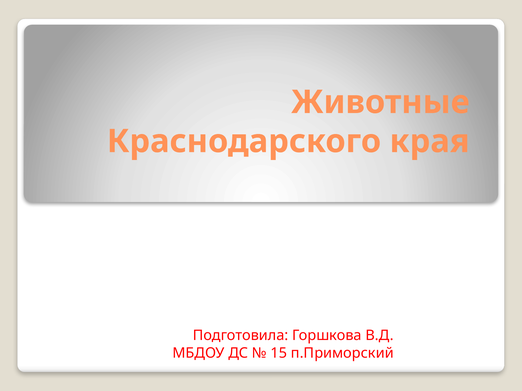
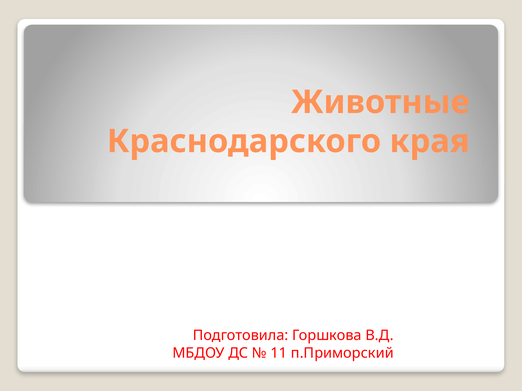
15: 15 -> 11 (279, 353)
